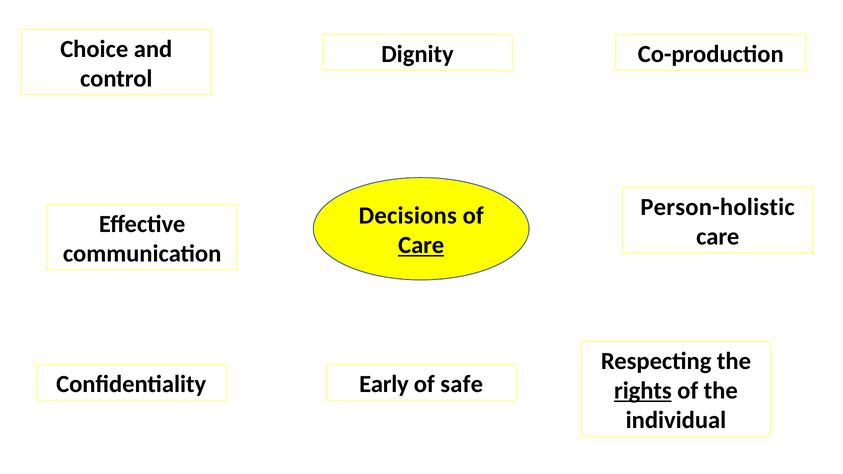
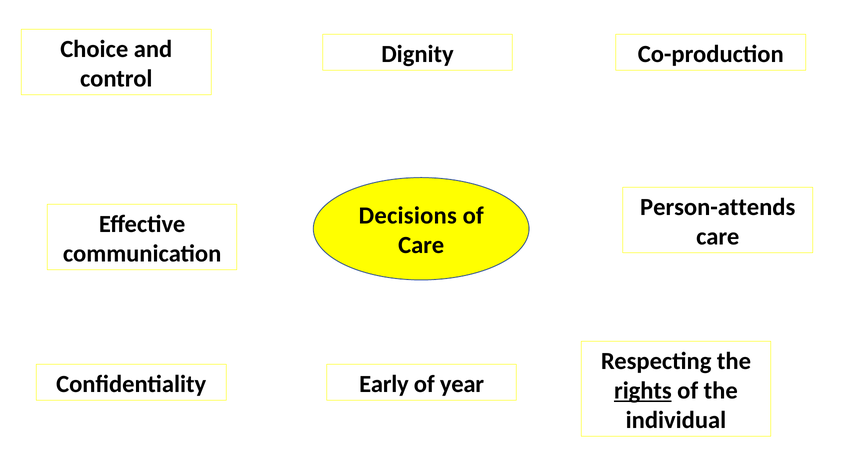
Person-holistic: Person-holistic -> Person-attends (718, 207)
Care underline: present -> none (421, 245)
safe: safe -> year (462, 384)
